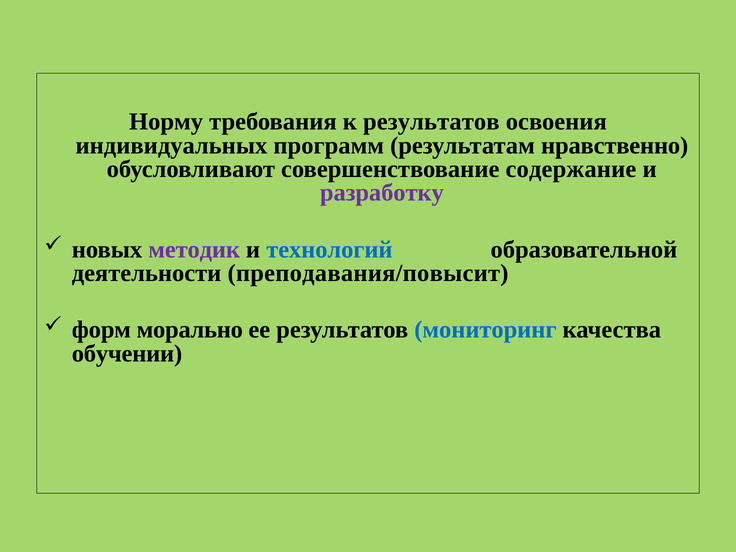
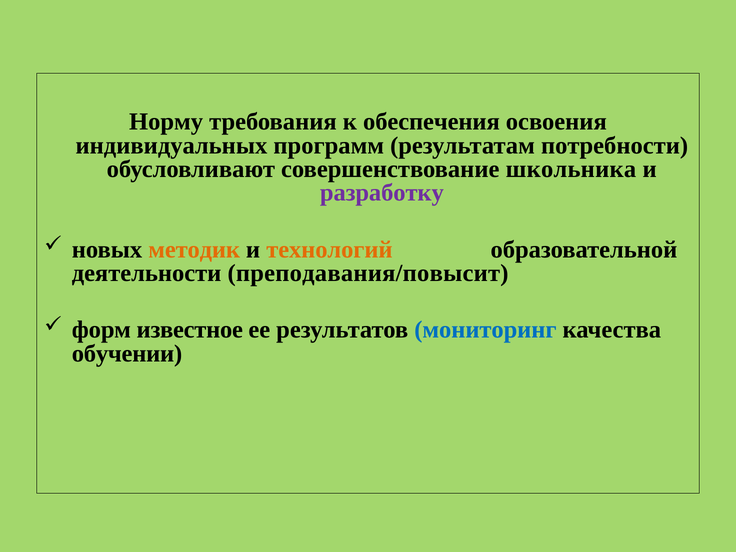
к результатов: результатов -> обеспечения (431, 122)
нравственно: нравственно -> потребности (615, 145)
содержание: содержание -> школьника (571, 169)
методик colour: purple -> orange (194, 249)
технологий colour: blue -> orange (329, 249)
морально: морально -> известное (190, 330)
